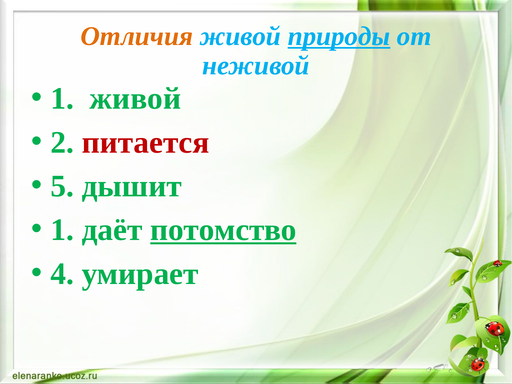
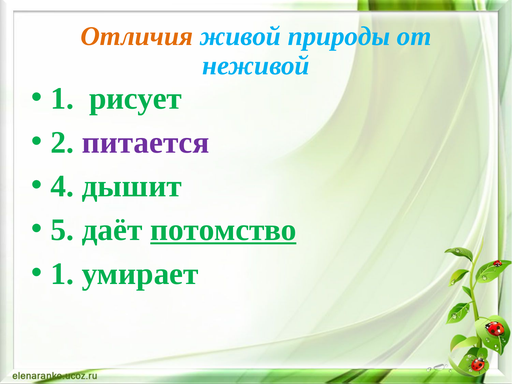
природы underline: present -> none (339, 36)
1 живой: живой -> рисует (135, 99)
питается colour: red -> purple (146, 142)
5: 5 -> 4 (62, 186)
1: 1 -> 5 (62, 230)
4: 4 -> 1 (62, 274)
